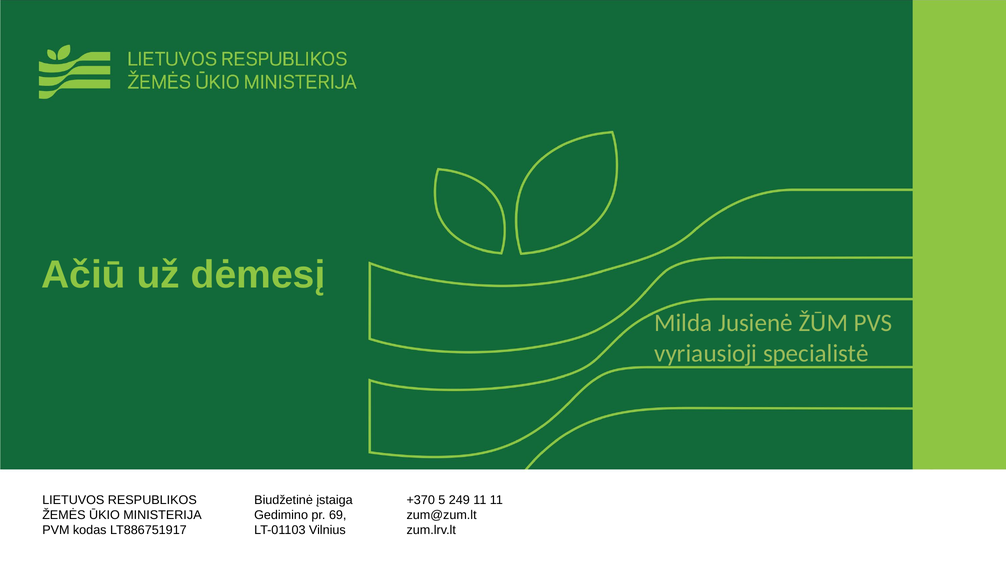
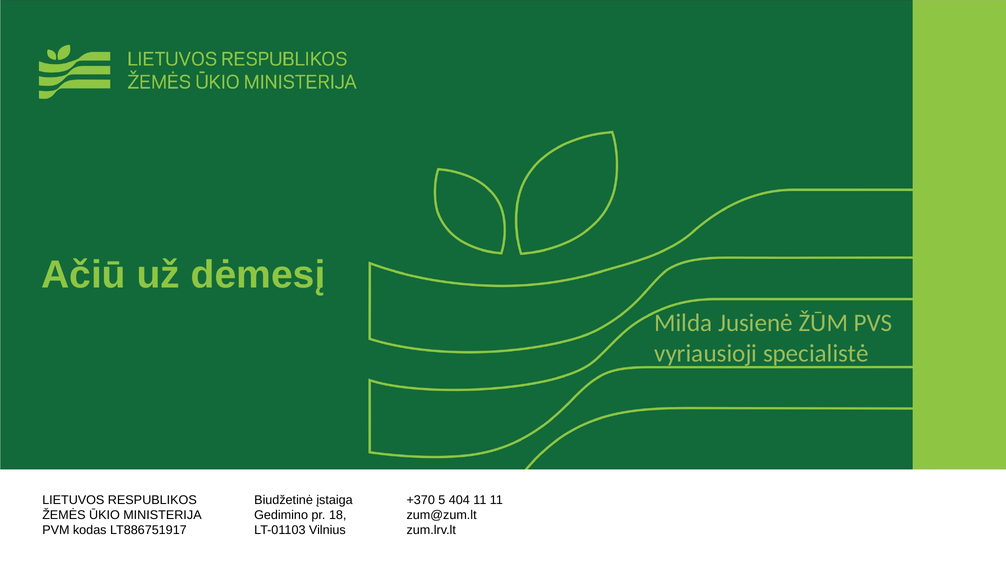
249: 249 -> 404 (459, 500)
69: 69 -> 18 (338, 515)
